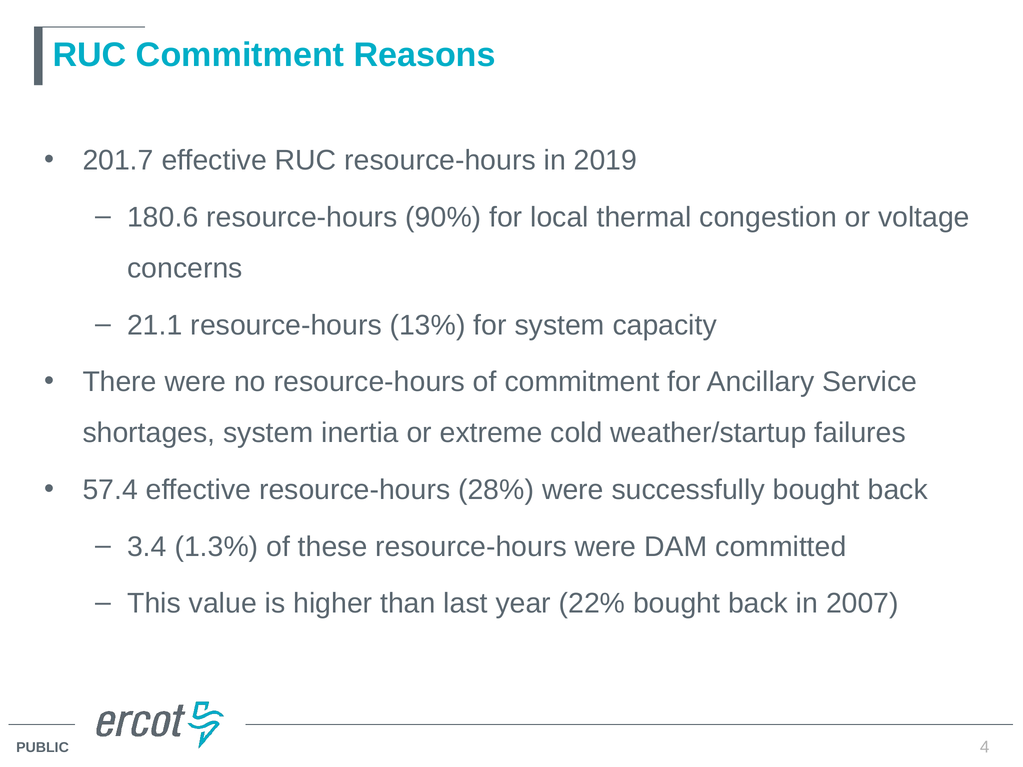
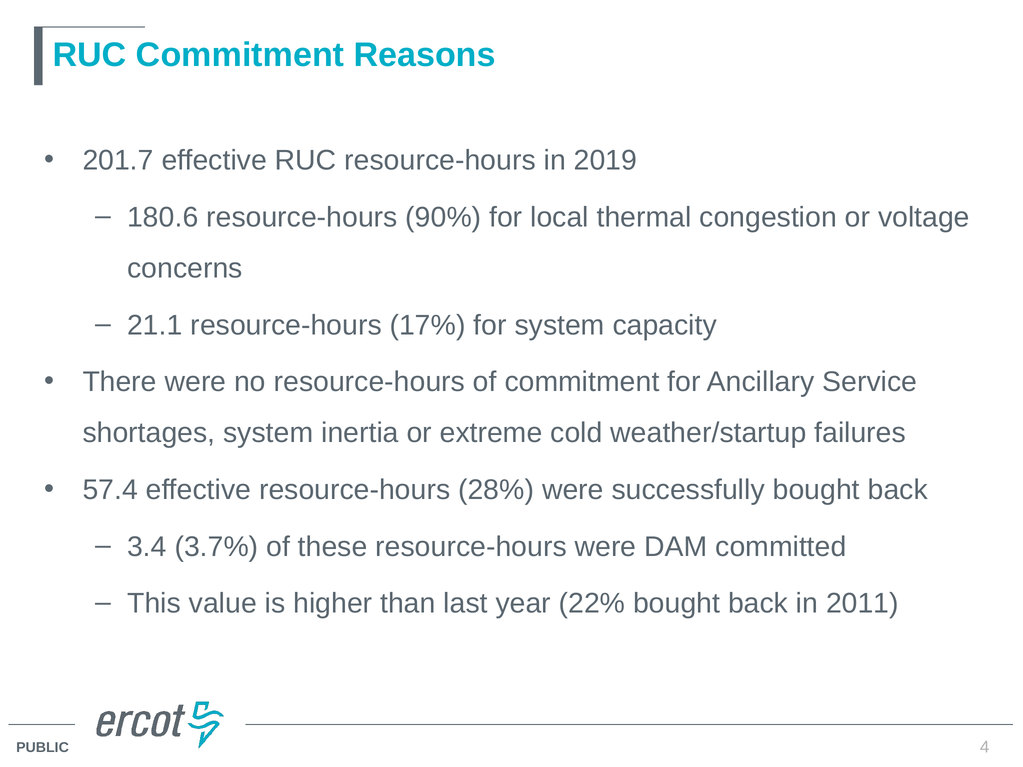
13%: 13% -> 17% (428, 325)
1.3%: 1.3% -> 3.7% (217, 547)
2007: 2007 -> 2011 (862, 604)
